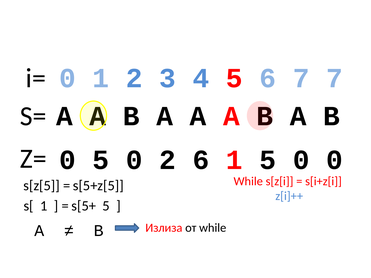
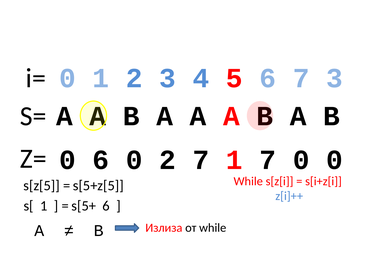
7 7: 7 -> 3 (334, 78)
0 5: 5 -> 6 (101, 160)
2 6: 6 -> 7 (201, 160)
1 5: 5 -> 7 (268, 160)
s[5+ 5: 5 -> 6 (106, 206)
